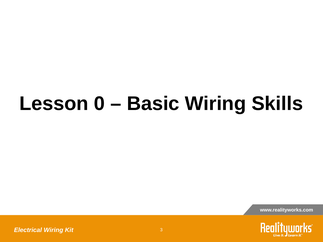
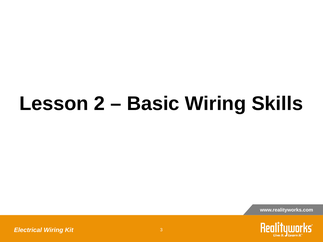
0: 0 -> 2 (99, 104)
